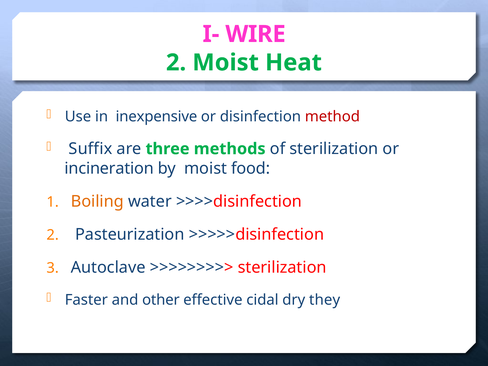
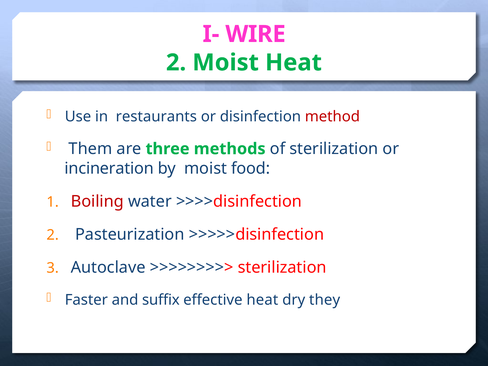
inexpensive: inexpensive -> restaurants (156, 116)
Suffix: Suffix -> Them (90, 149)
Boiling colour: orange -> red (97, 201)
other: other -> suffix (161, 300)
effective cidal: cidal -> heat (262, 300)
